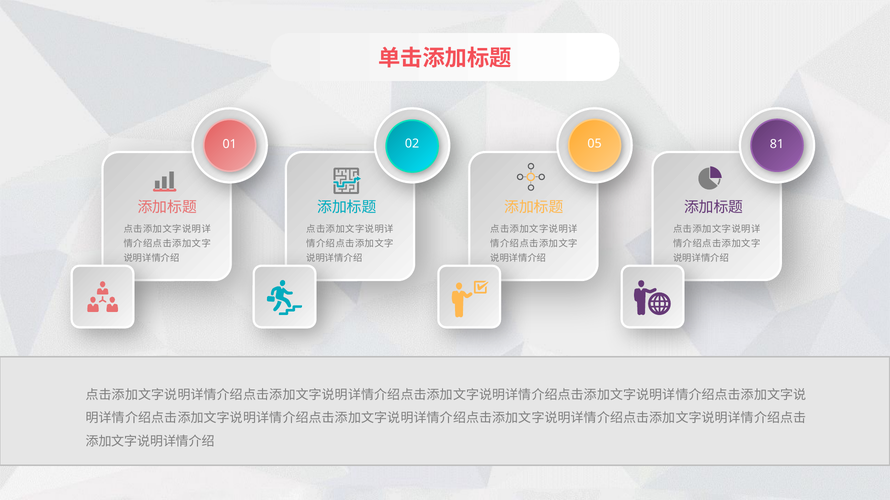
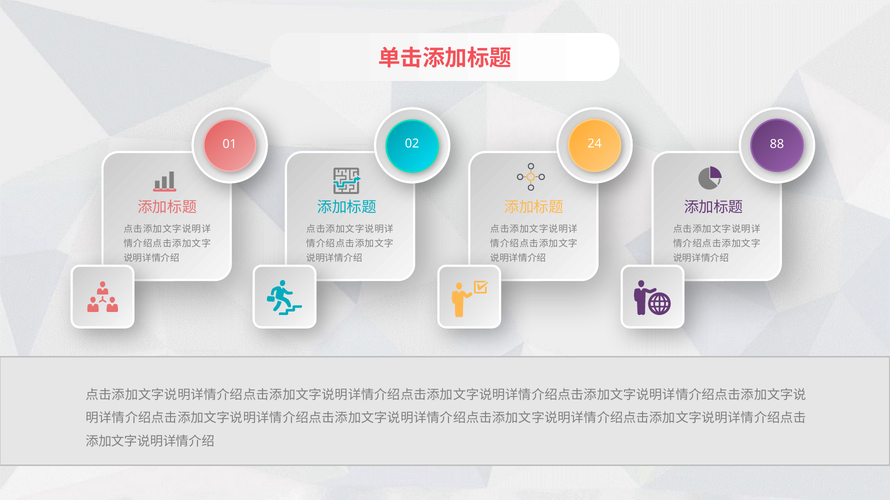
81: 81 -> 88 (777, 144)
05: 05 -> 24 (595, 144)
